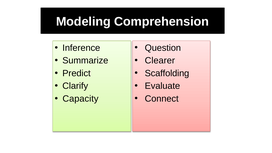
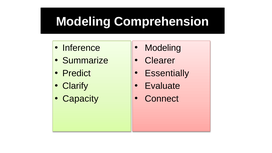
Question: Question -> Modeling (163, 48)
Scaffolding: Scaffolding -> Essentially (167, 73)
